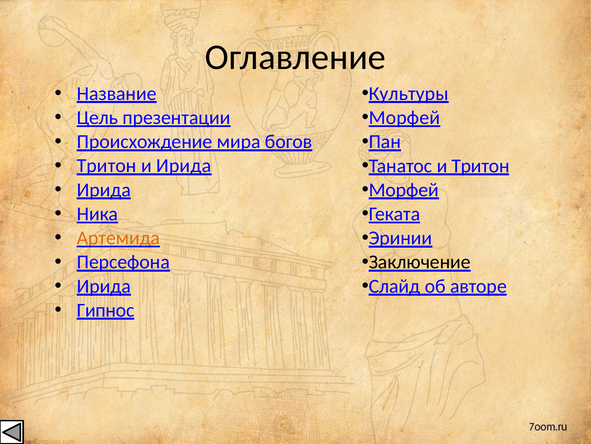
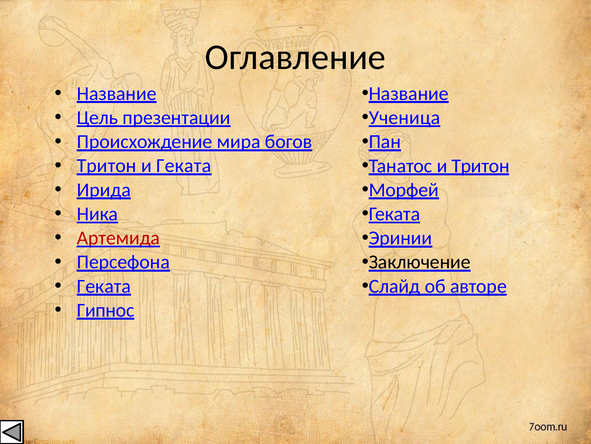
Культуры: Культуры -> Название (409, 93)
Морфей: Морфей -> Ученица (404, 117)
и Ирида: Ирида -> Геката (184, 166)
Артемида colour: orange -> red (118, 238)
Ирида: Ирида -> Геката (104, 286)
